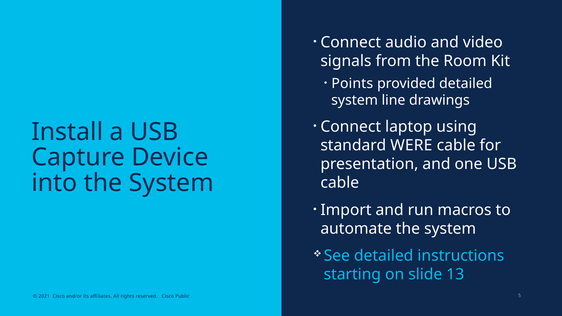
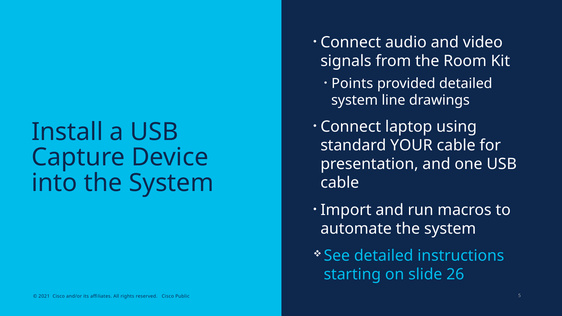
WERE: WERE -> YOUR (411, 145)
13: 13 -> 26 (455, 275)
